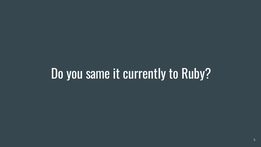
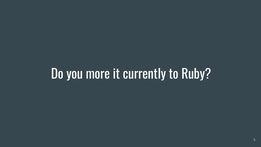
same: same -> more (98, 74)
